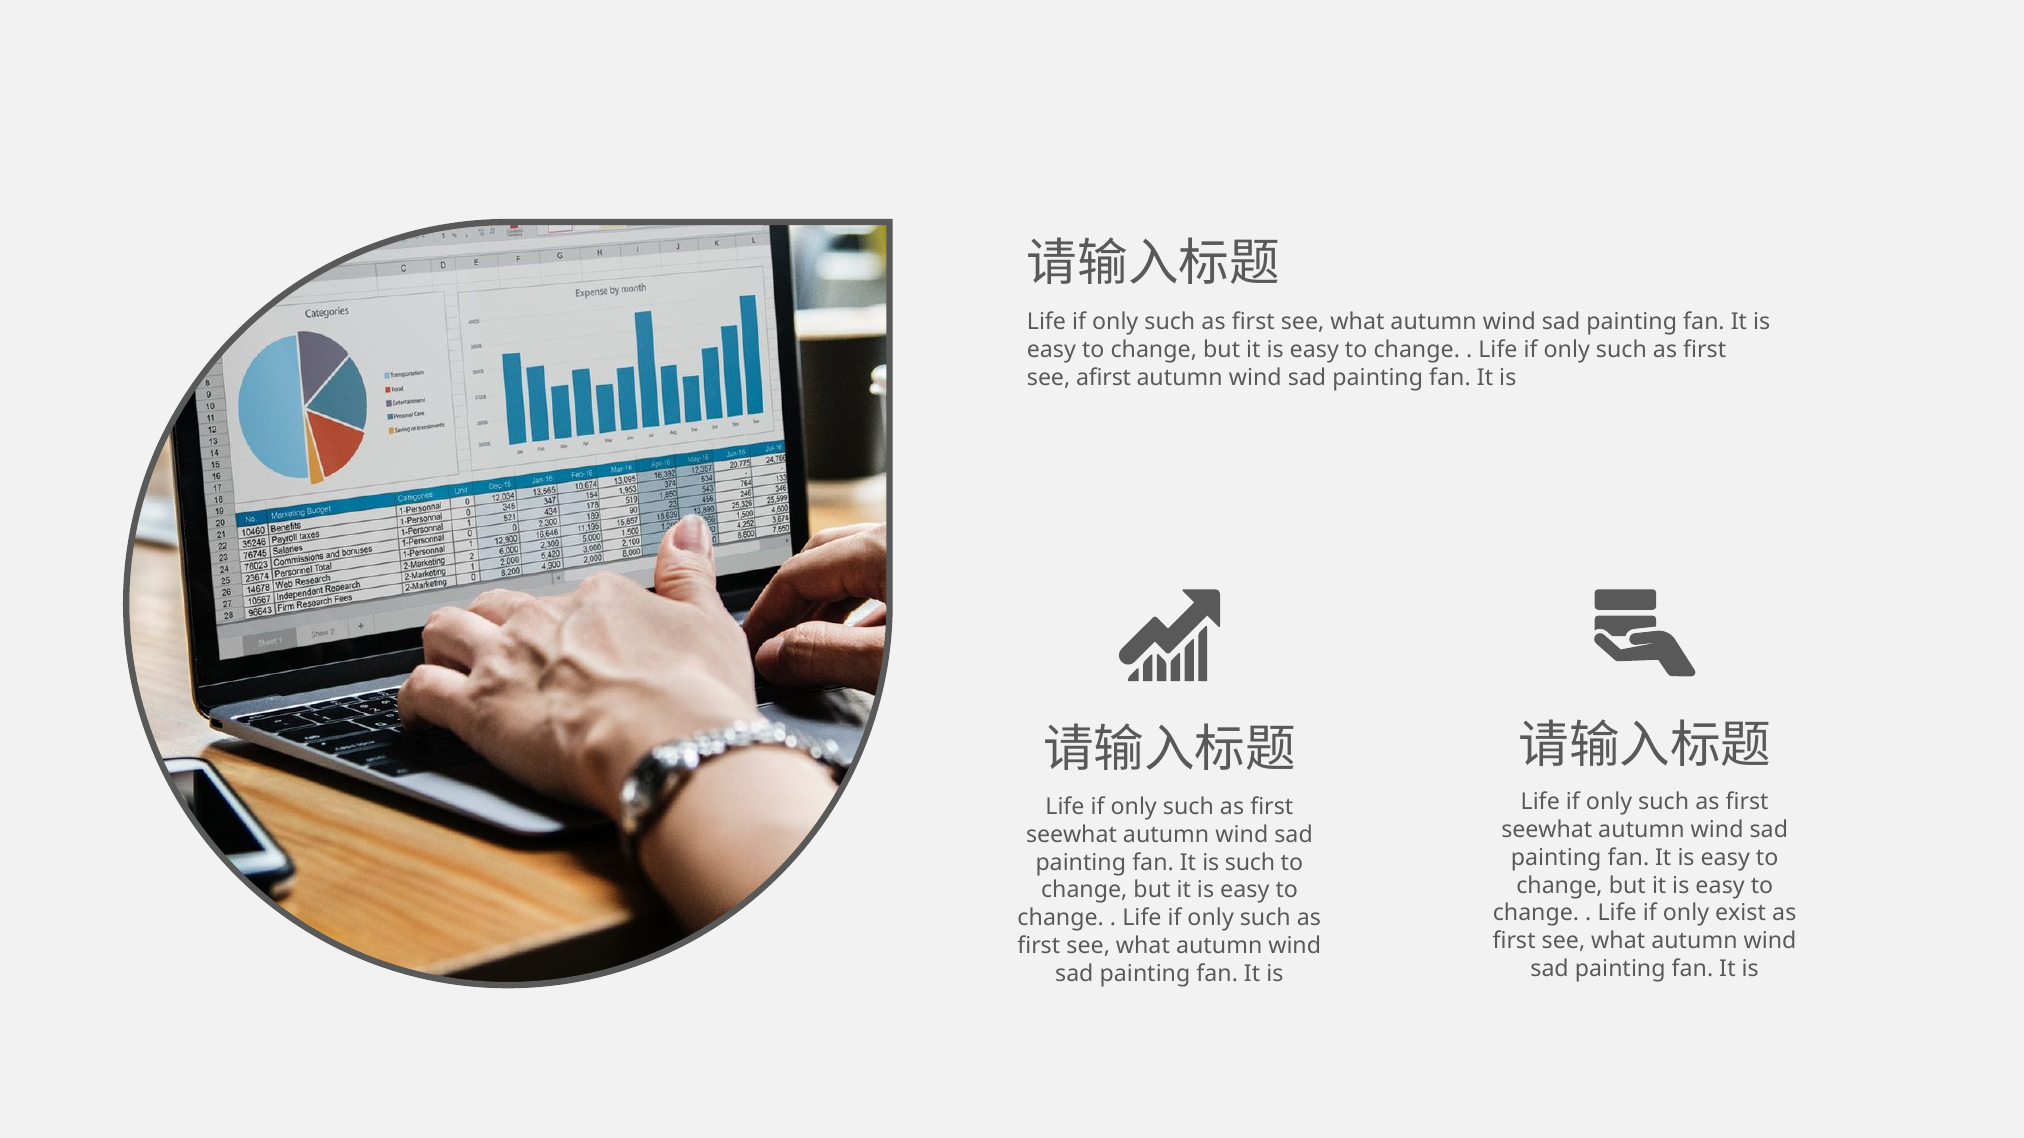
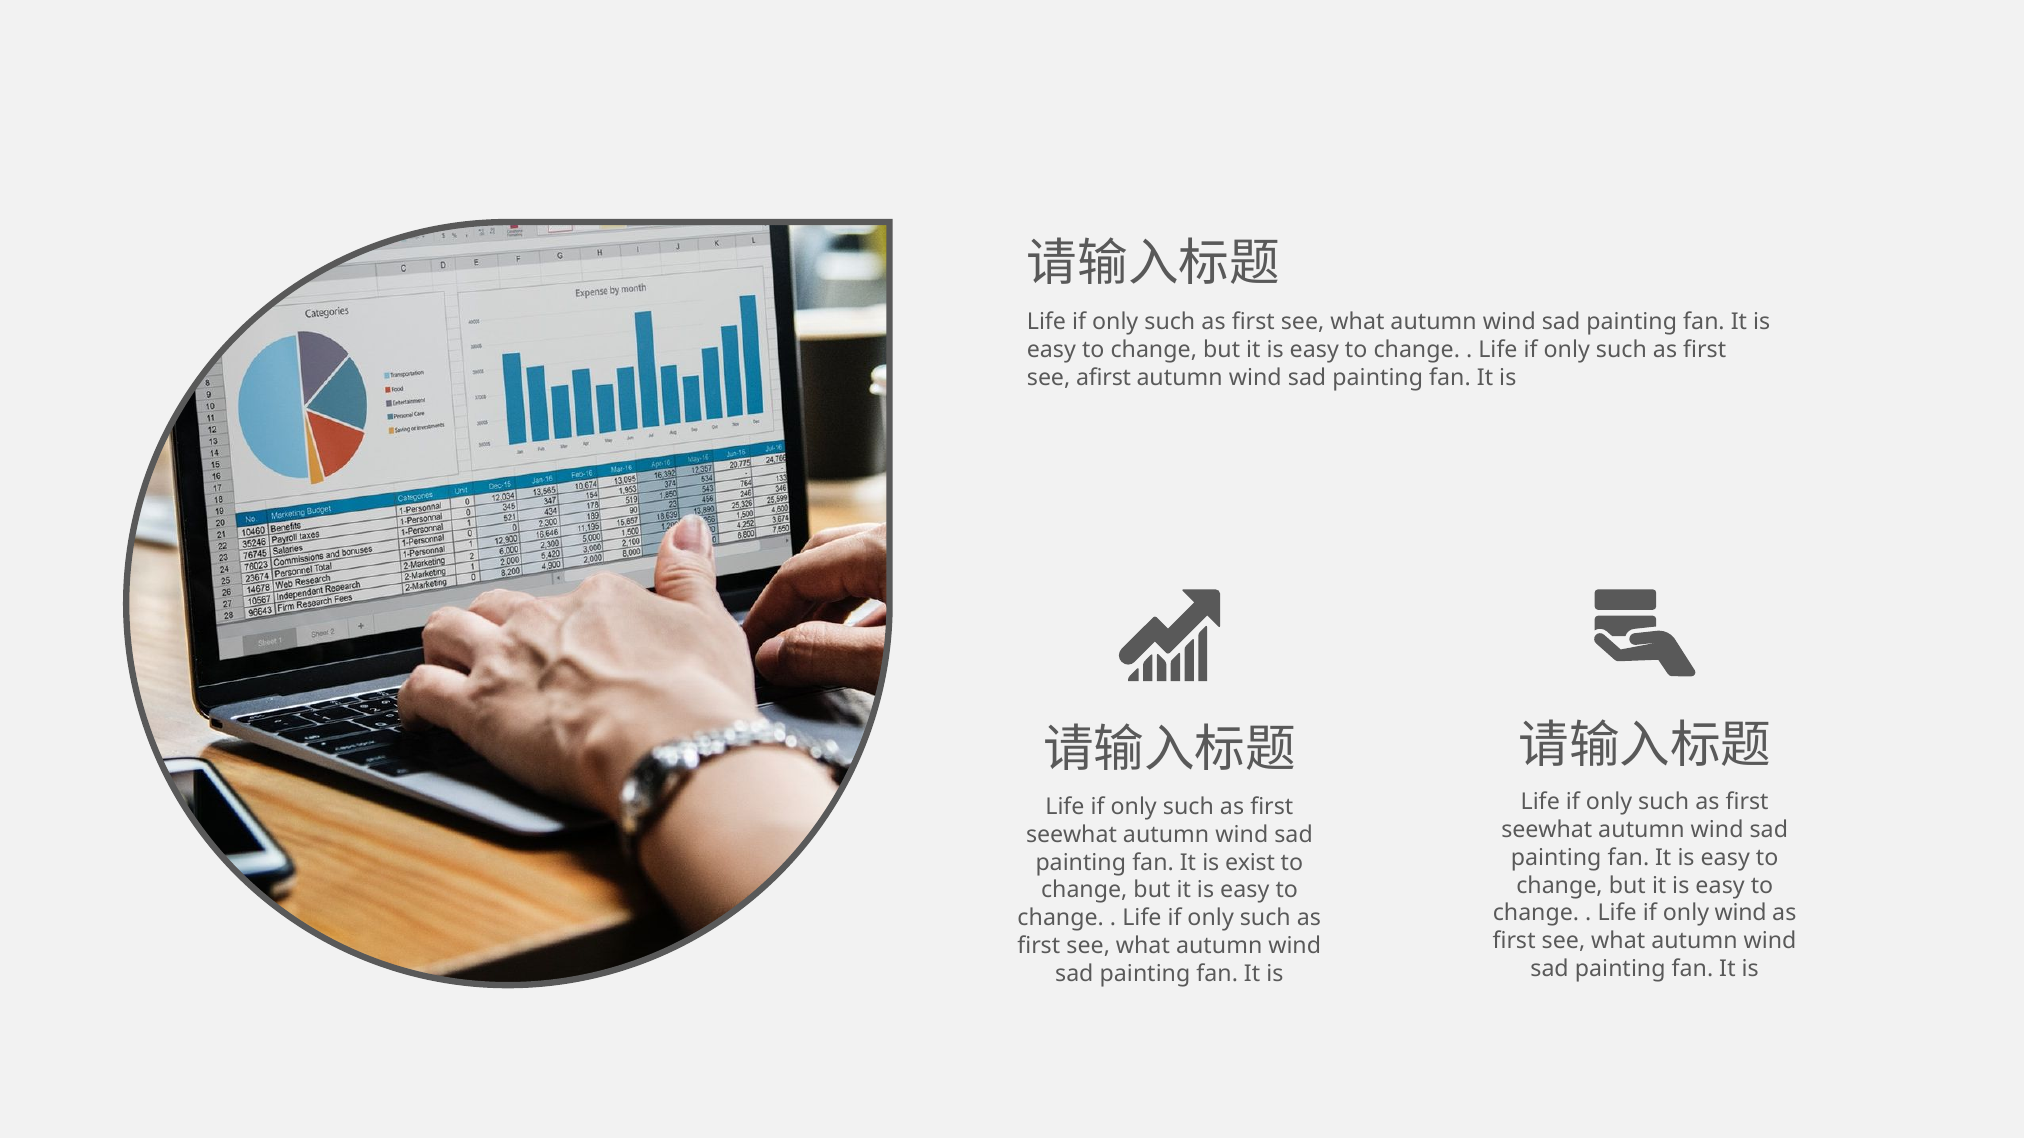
is such: such -> exist (1250, 863)
only exist: exist -> wind (1741, 914)
